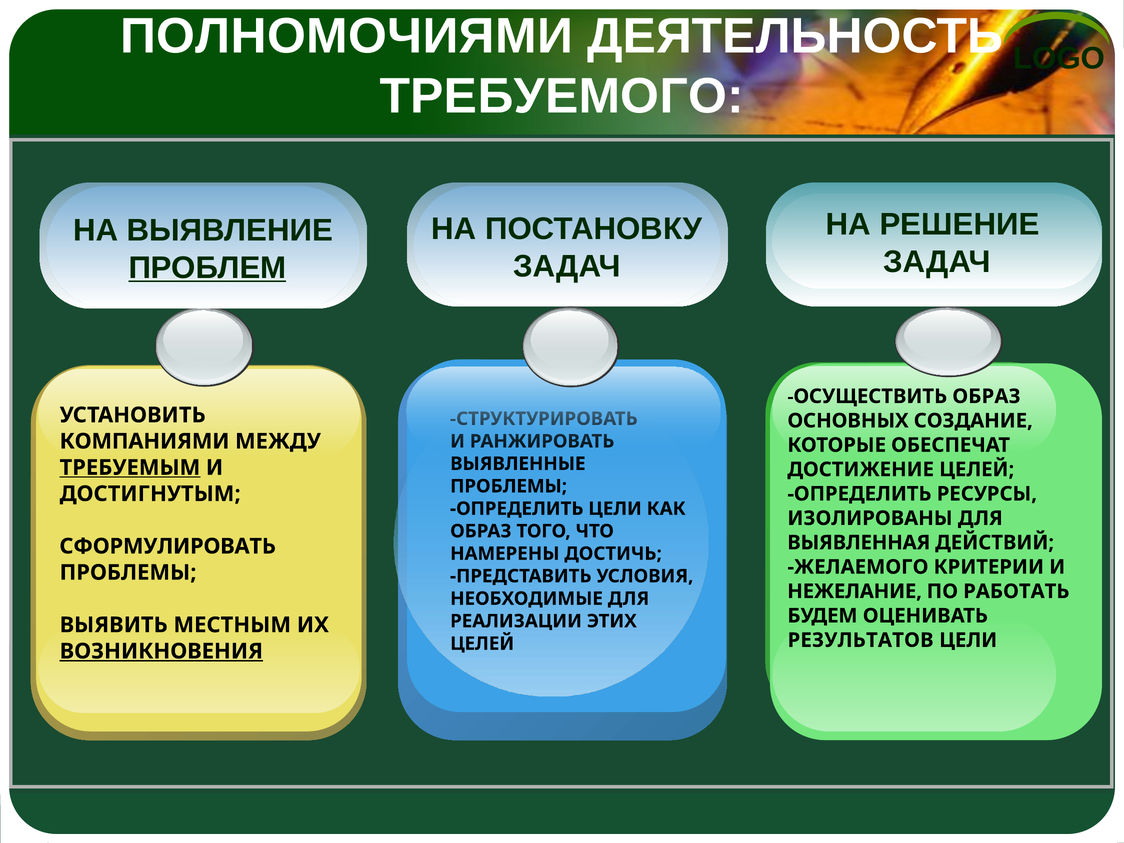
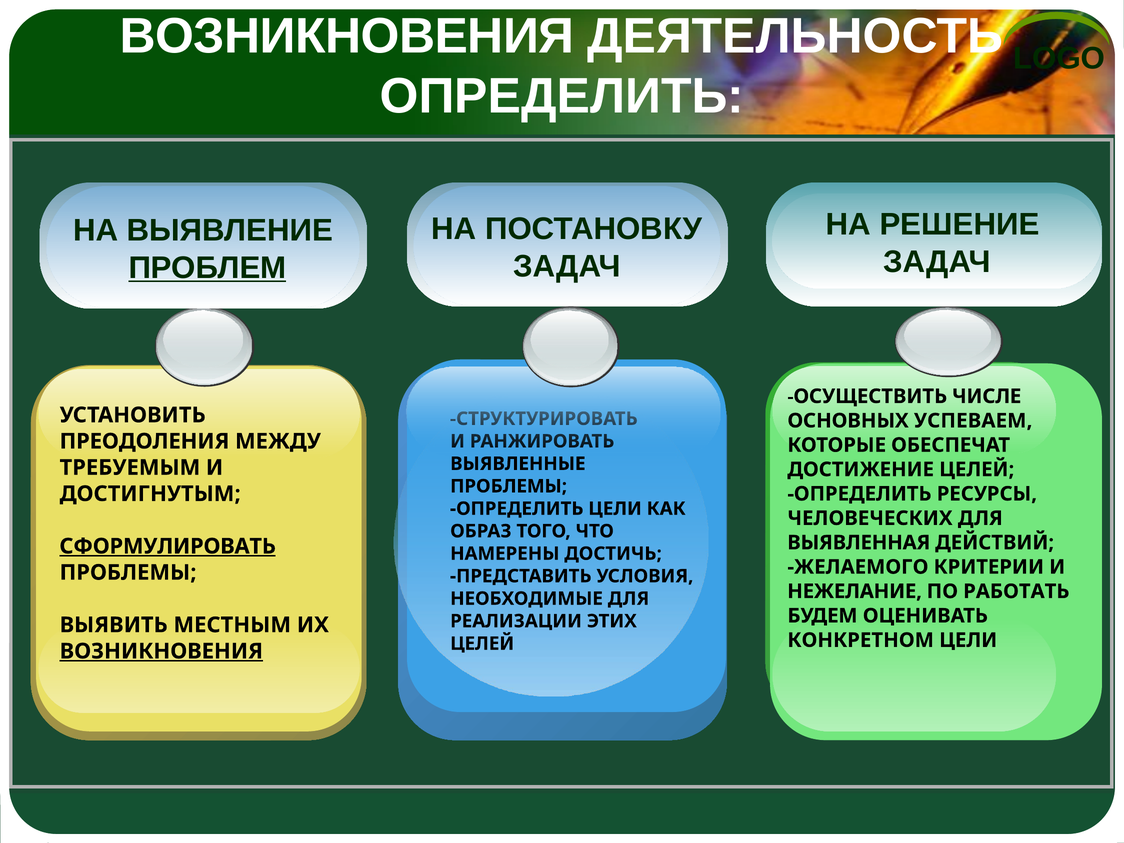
ПОЛНОМОЧИЯМИ: ПОЛНОМОЧИЯМИ -> ВОЗНИКНОВЕНИЯ (347, 36)
ТРЕБУЕМОГО: ТРЕБУЕМОГО -> ОПРЕДЕЛИТЬ (562, 96)
ОСУЩЕСТВИТЬ ОБРАЗ: ОБРАЗ -> ЧИСЛЕ (987, 396)
СОЗДАНИЕ: СОЗДАНИЕ -> УСПЕВАЕМ (973, 421)
КОМПАНИЯМИ: КОМПАНИЯМИ -> ПРЕОДОЛЕНИЯ (145, 441)
ТРЕБУЕМЫМ underline: present -> none (130, 468)
ИЗОЛИРОВАНЫ: ИЗОЛИРОВАНЫ -> ЧЕЛОВЕЧЕСКИХ (870, 518)
СФОРМУЛИРОВАТЬ underline: none -> present (168, 546)
РЕЗУЛЬТАТОВ: РЕЗУЛЬТАТОВ -> КОНКРЕТНОМ (861, 640)
